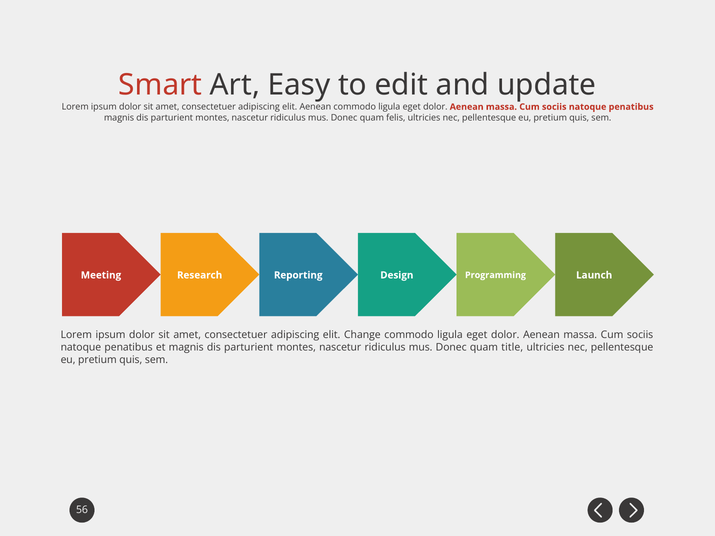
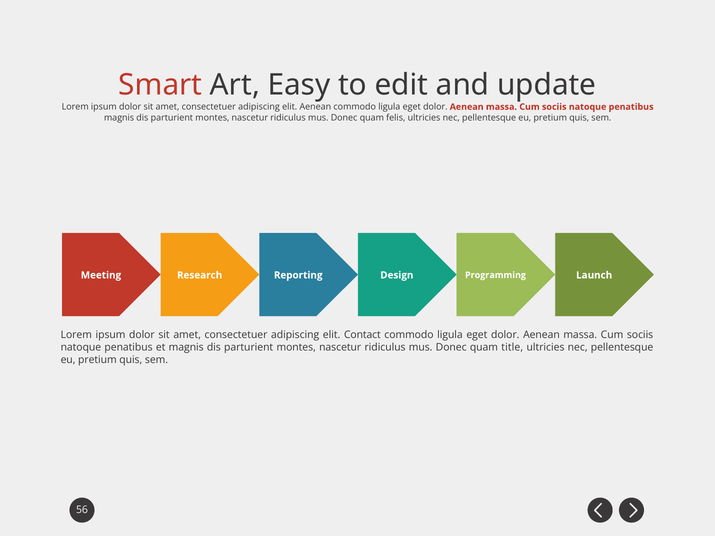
Change: Change -> Contact (362, 335)
